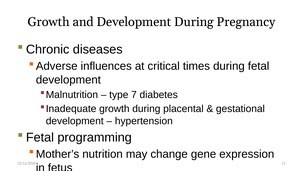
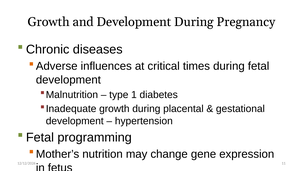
7: 7 -> 1 (134, 94)
